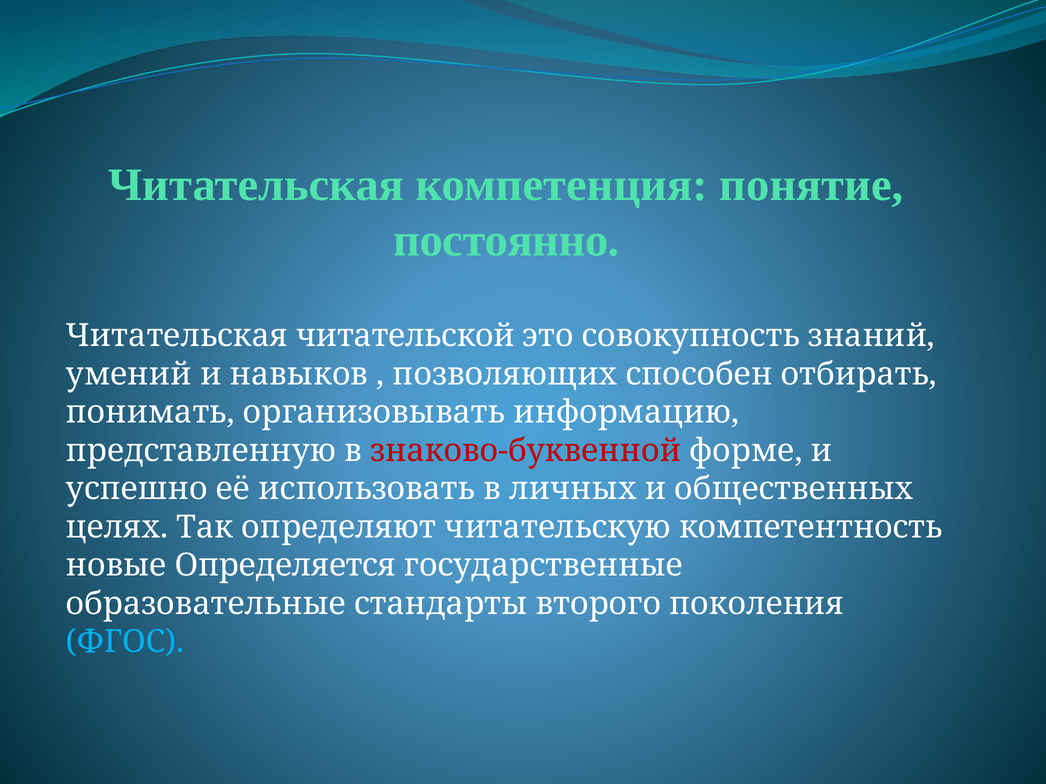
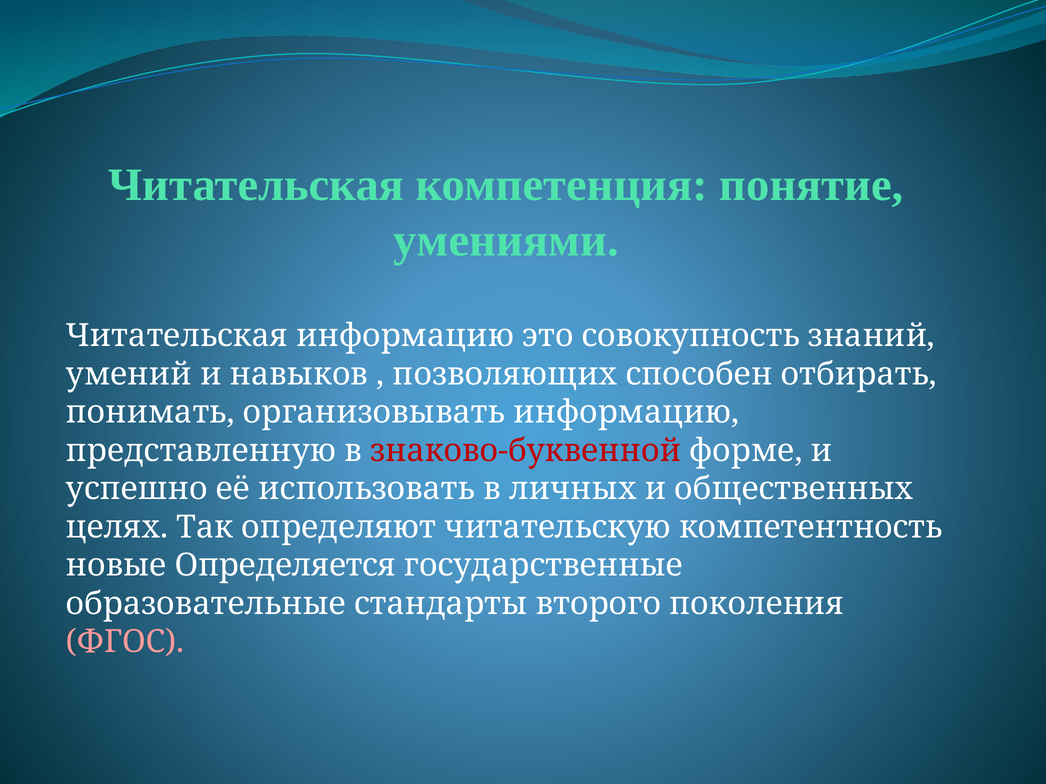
постоянно: постоянно -> умениями (506, 241)
Читательская читательской: читательской -> информацию (405, 336)
ФГОС colour: light blue -> pink (125, 642)
